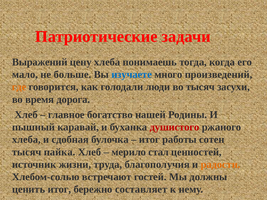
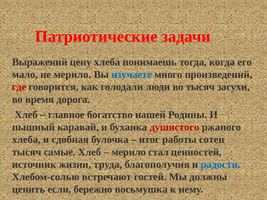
не больше: больше -> мерило (72, 75)
где colour: orange -> red (19, 87)
пайка: пайка -> самые (60, 152)
радости colour: orange -> blue (221, 165)
ценить итог: итог -> если (59, 190)
составляет: составляет -> восьмушка (141, 190)
